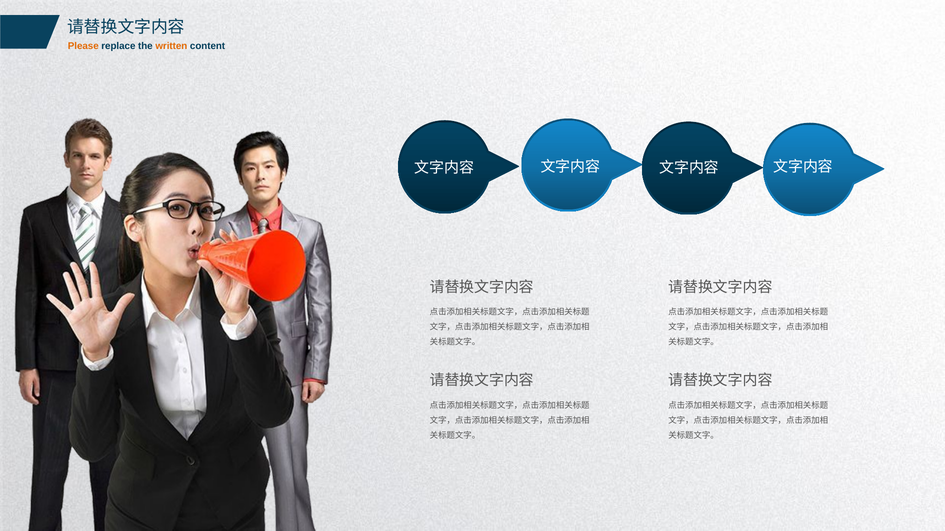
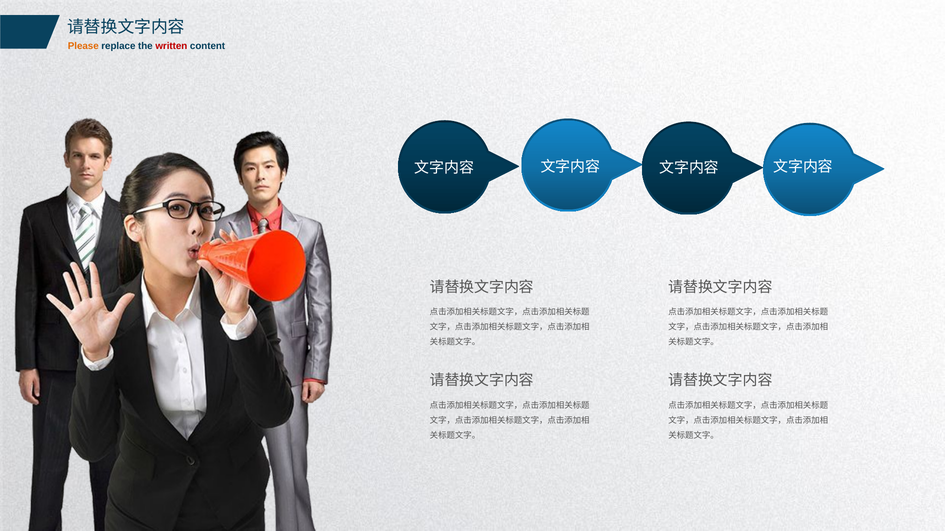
written colour: orange -> red (171, 46)
